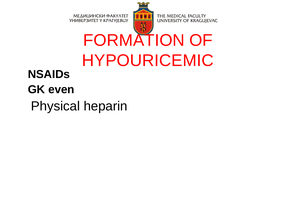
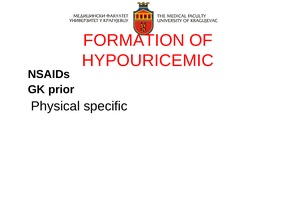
even: even -> prior (61, 90)
heparin: heparin -> specific (106, 106)
